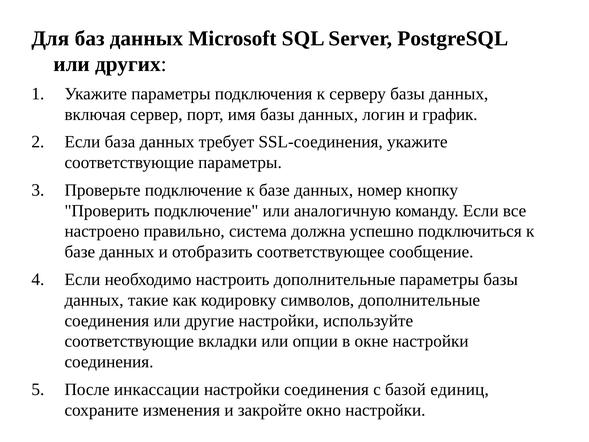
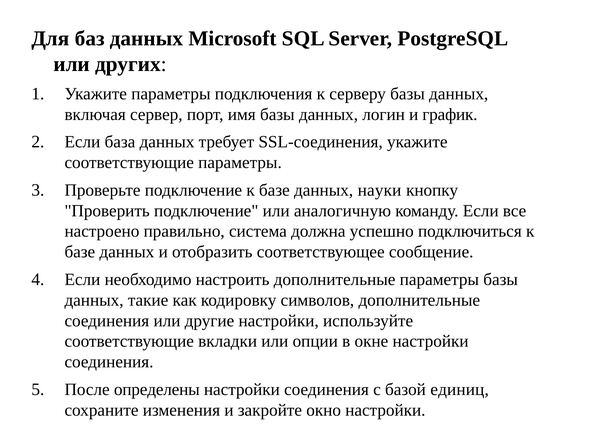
номер: номер -> науки (379, 190)
инкассации: инкассации -> определены (157, 389)
